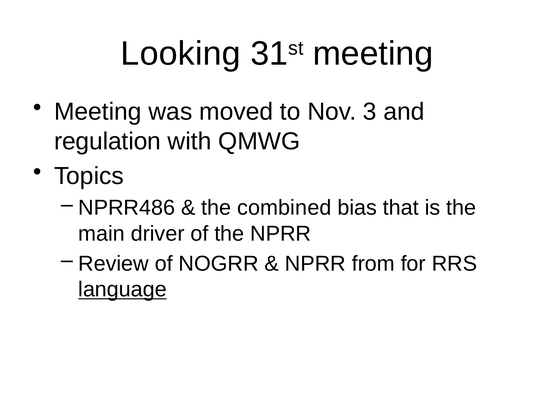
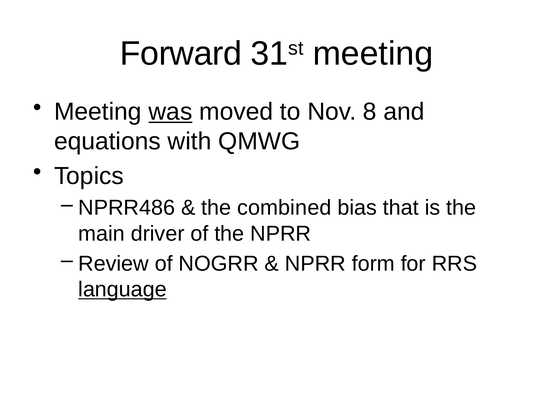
Looking: Looking -> Forward (181, 54)
was underline: none -> present (170, 112)
3: 3 -> 8 (370, 112)
regulation: regulation -> equations (107, 141)
from: from -> form (373, 263)
